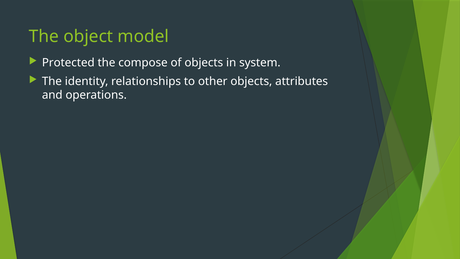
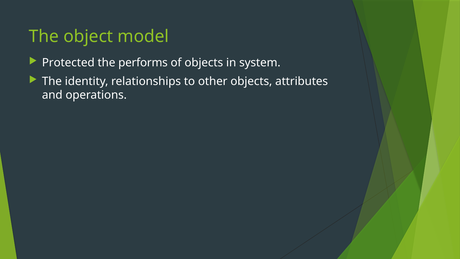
compose: compose -> performs (143, 63)
